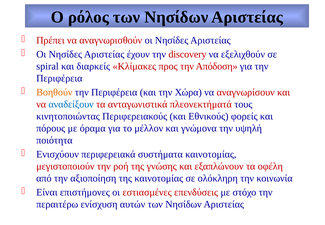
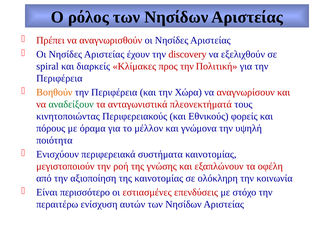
Απόδοση: Απόδοση -> Πολιτική (217, 66)
αναδείξουν colour: blue -> green (71, 104)
επιστήμονες: επιστήμονες -> περισσότερο (85, 192)
